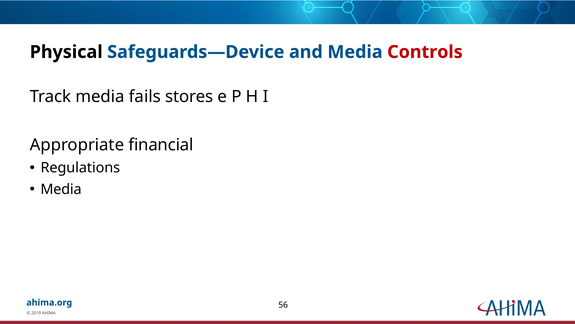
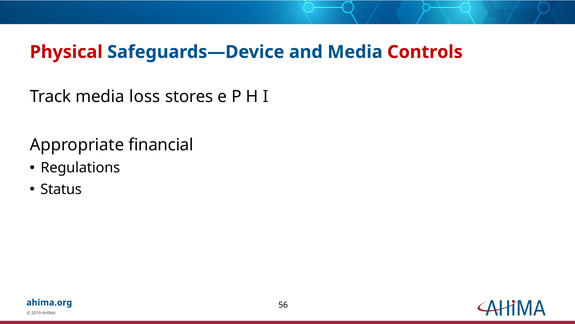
Physical colour: black -> red (66, 52)
fails: fails -> loss (145, 97)
Media: Media -> Status (61, 189)
